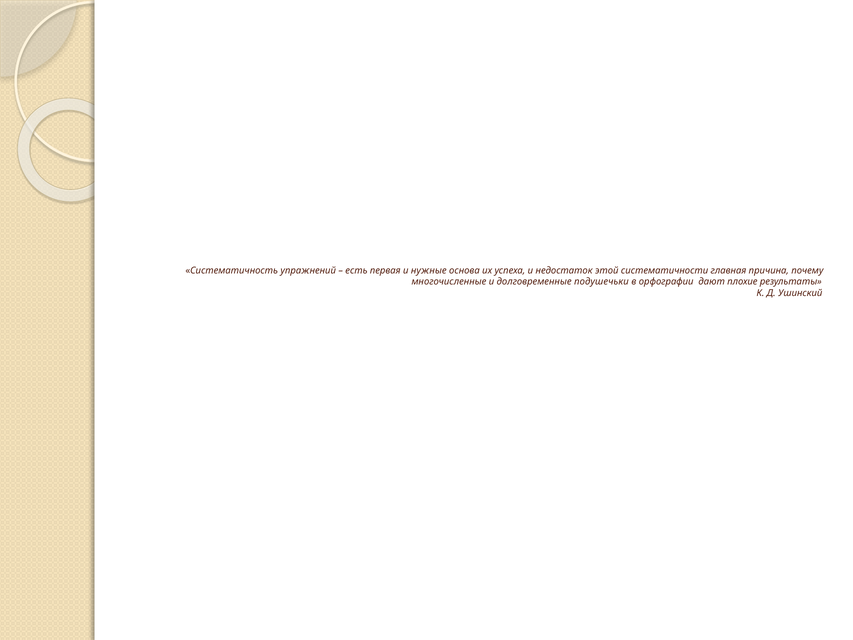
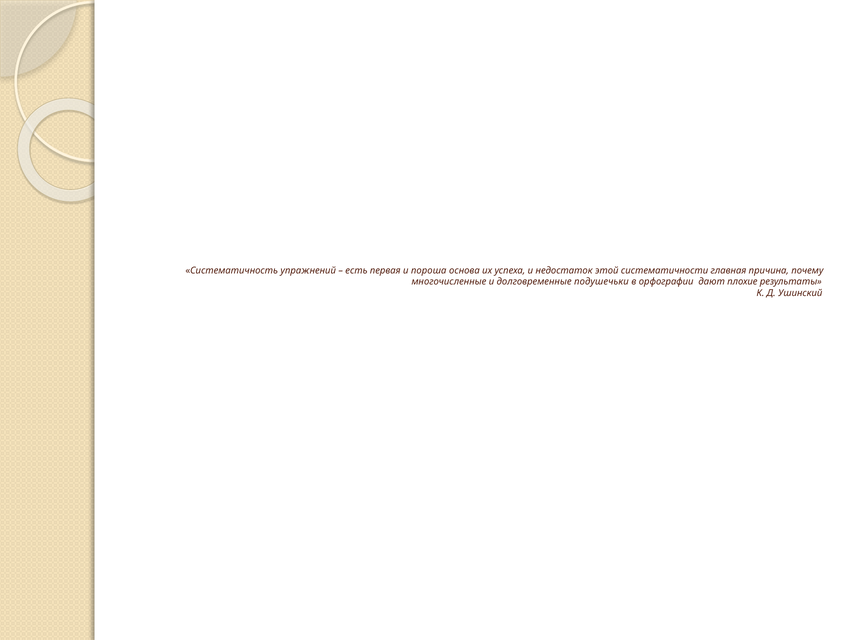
нужные: нужные -> пороша (429, 270)
